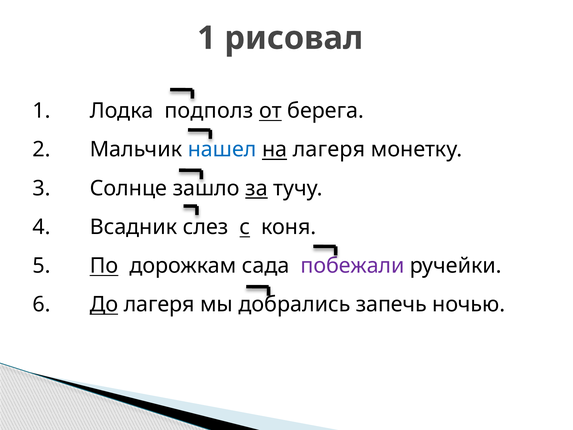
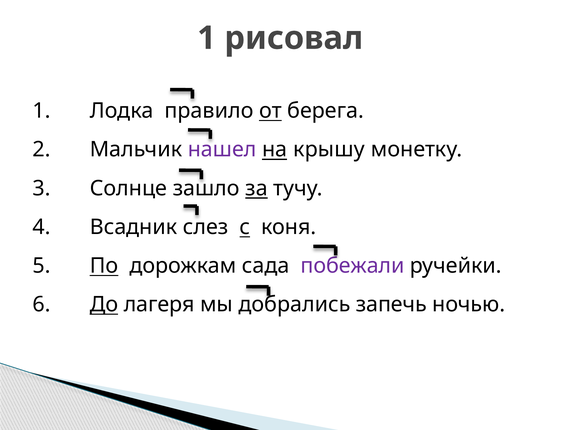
подполз: подполз -> правило (209, 111)
нашел colour: blue -> purple (222, 149)
на лагеря: лагеря -> крышу (329, 149)
